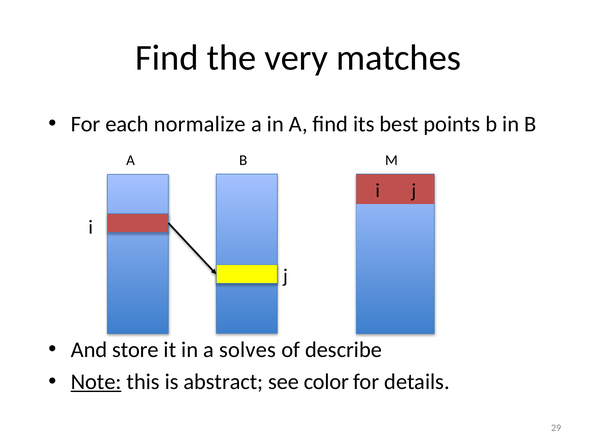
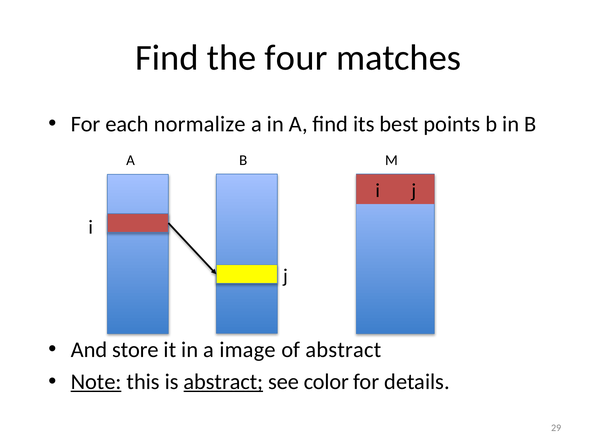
very: very -> four (296, 58)
solves: solves -> image (248, 349)
of describe: describe -> abstract (343, 349)
abstract underline: none -> present (223, 382)
